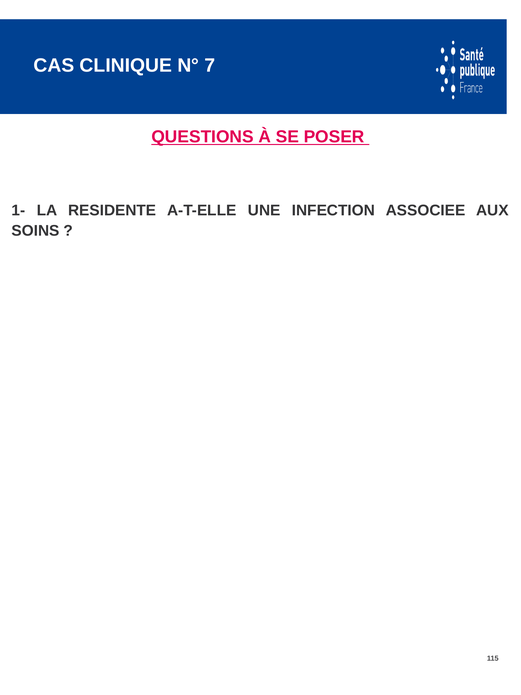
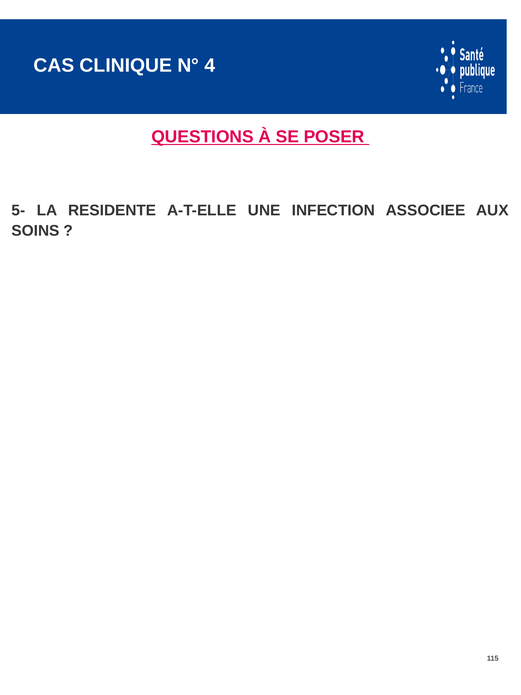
7: 7 -> 4 (210, 65)
1-: 1- -> 5- (18, 210)
